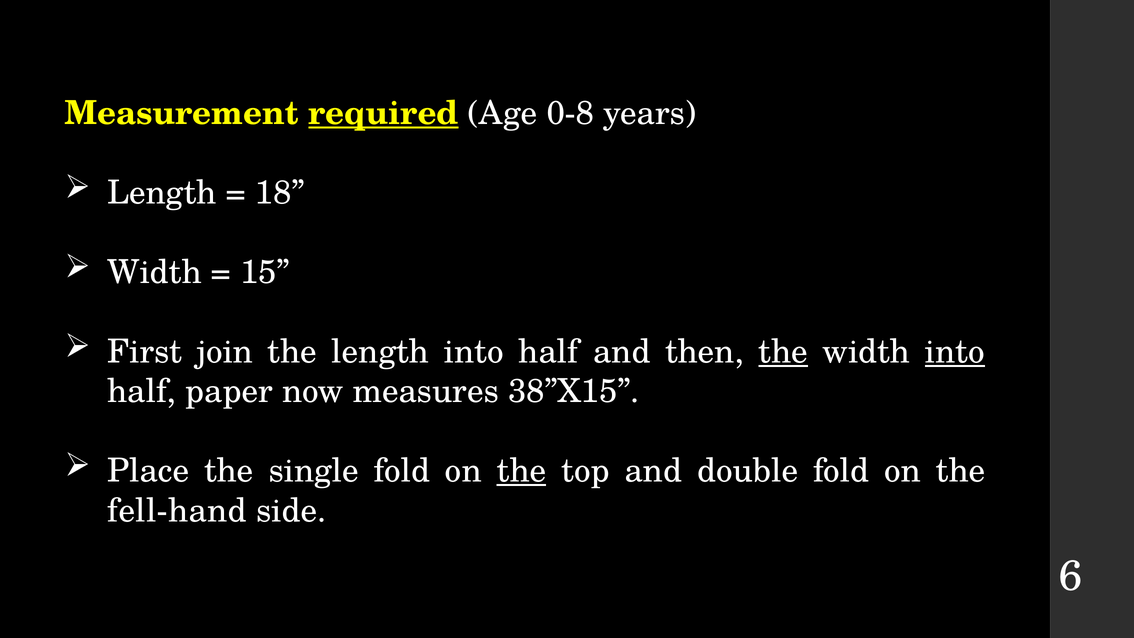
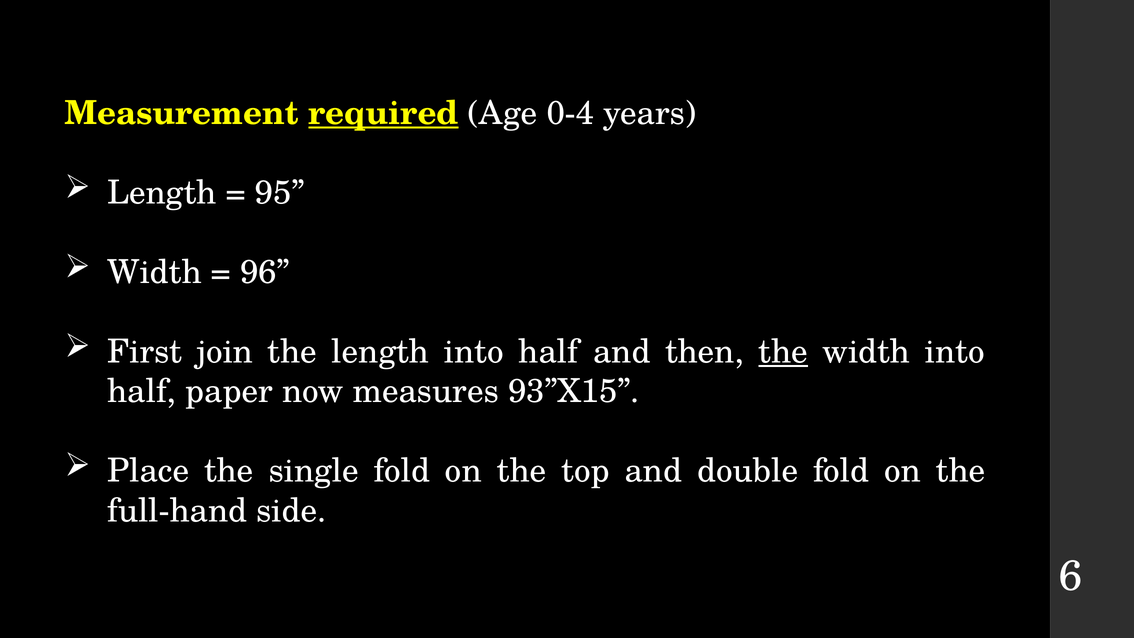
0-8: 0-8 -> 0-4 (570, 113)
18: 18 -> 95 (280, 193)
15: 15 -> 96 (265, 272)
into underline: present -> none (955, 352)
38”X15: 38”X15 -> 93”X15 (574, 391)
the underline: present -> none (521, 471)
fell-hand: fell-hand -> full-hand (177, 510)
